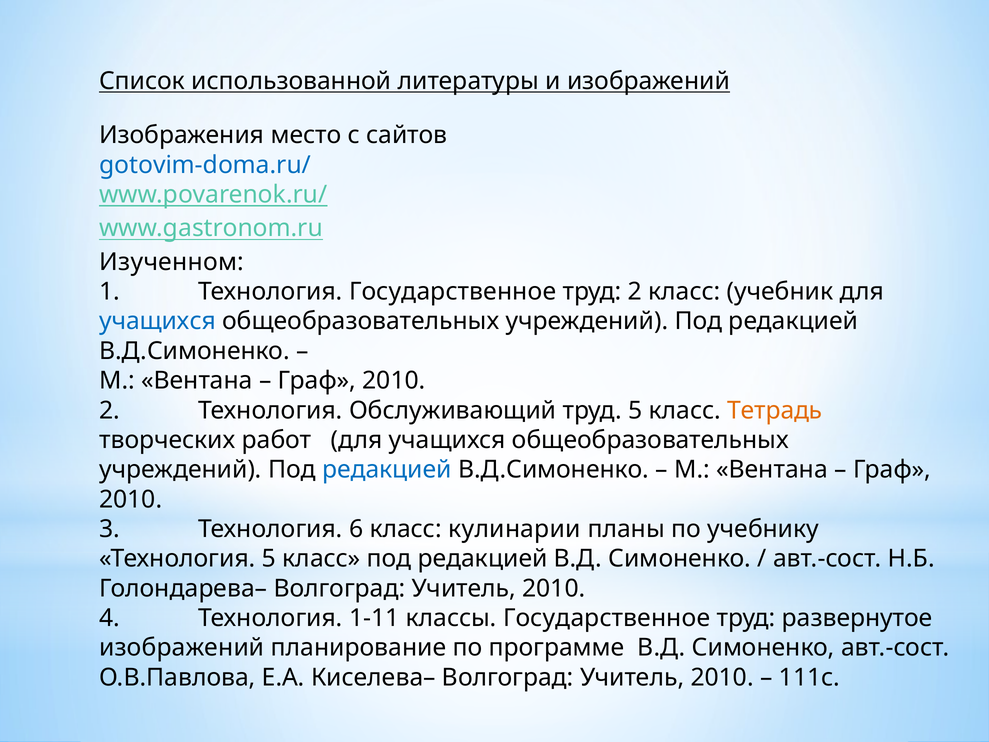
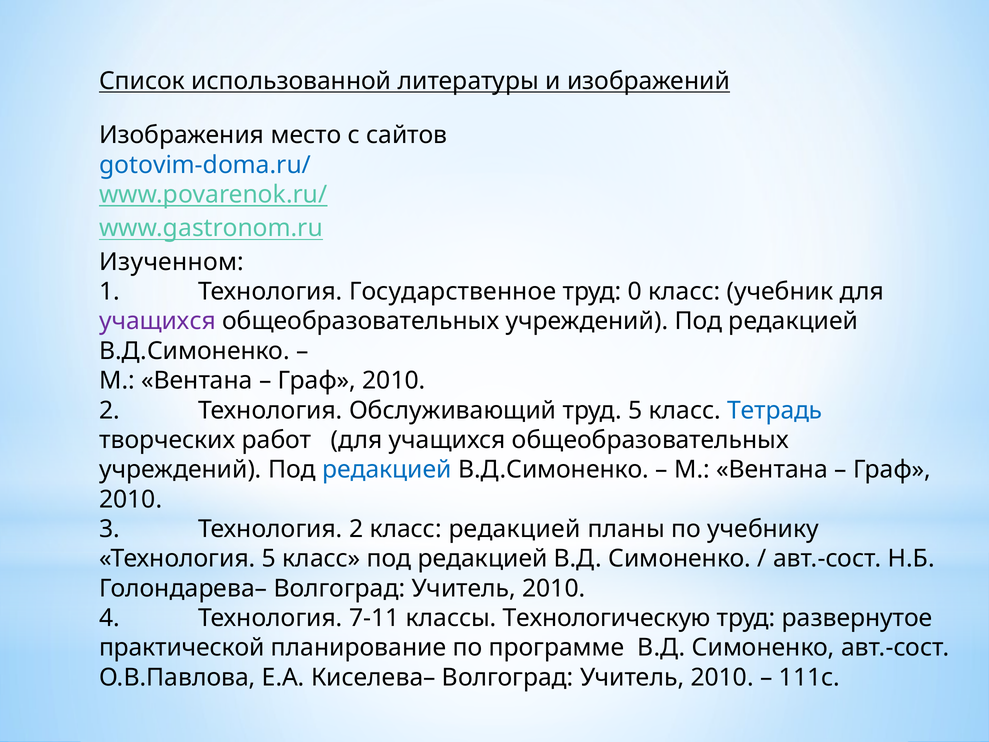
труд 2: 2 -> 0 (635, 292)
учащихся colour: blue -> purple (157, 321)
Тетрадь colour: orange -> blue (775, 410)
Технология 6: 6 -> 2 (356, 529)
класс кулинарии: кулинарии -> редакцией (515, 529)
1-11: 1-11 -> 7-11 (374, 618)
классы Государственное: Государственное -> Технологическую (607, 618)
изображений: изображений -> практической (182, 648)
